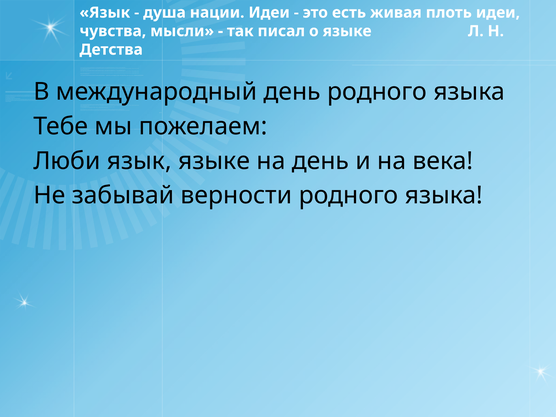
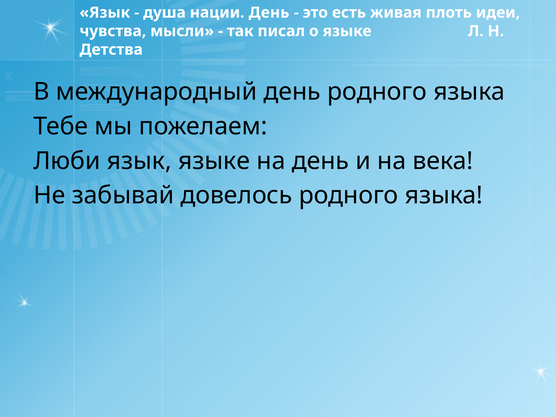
нации Идеи: Идеи -> День (269, 13)
верности: верности -> довелось (236, 195)
